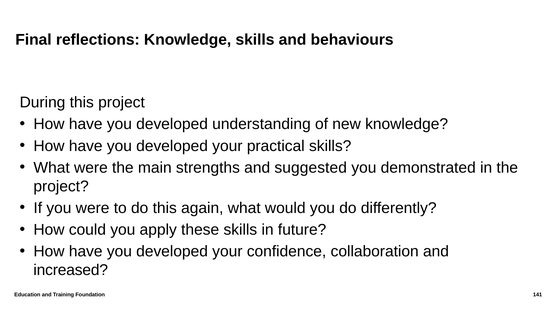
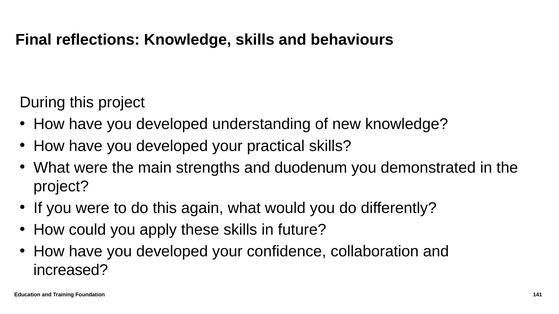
suggested: suggested -> duodenum (311, 168)
